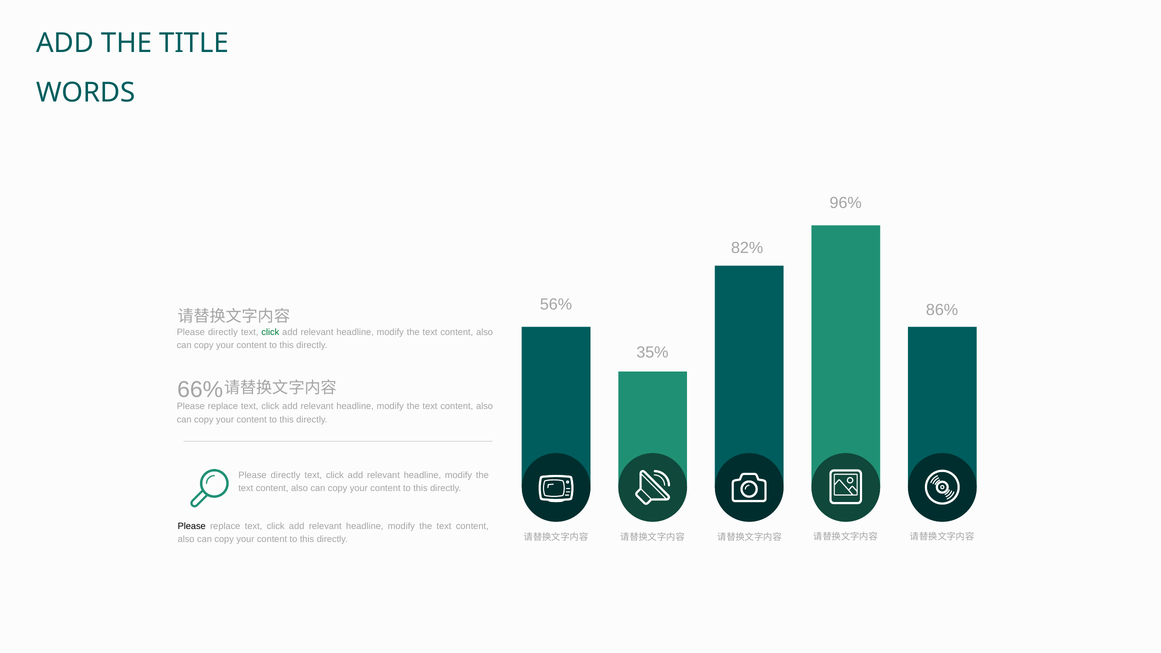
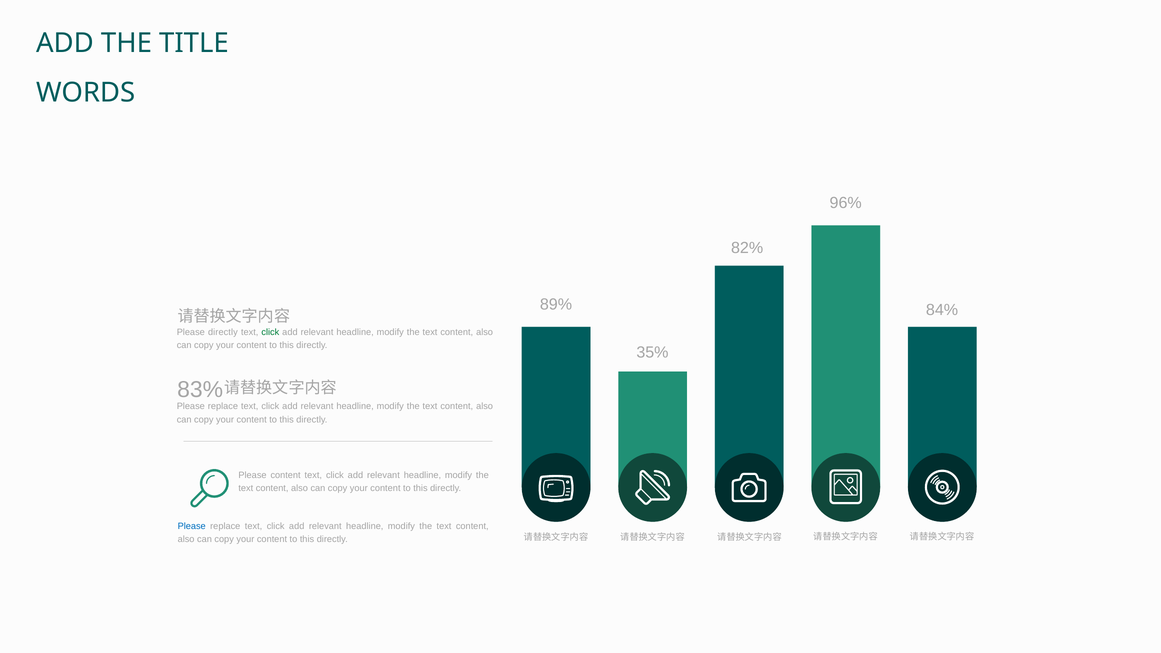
56%: 56% -> 89% (556, 305)
86%: 86% -> 84% (942, 310)
66%: 66% -> 83% (200, 390)
directly: directly -> content (286, 475)
Please colour: black -> blue (192, 526)
